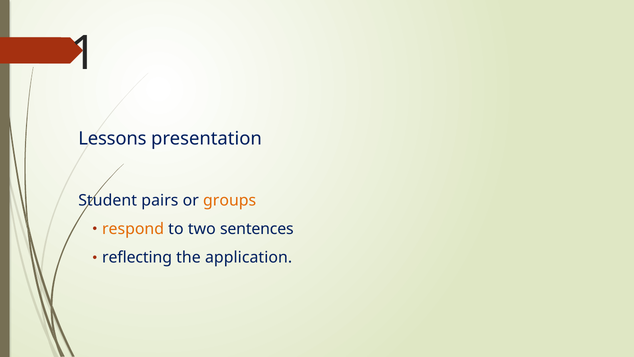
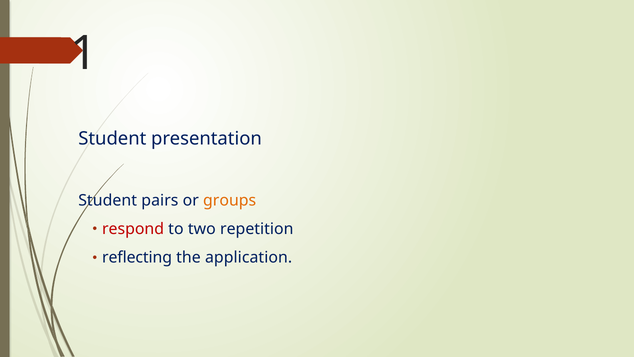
Lessons: Lessons -> Student (112, 138)
respond colour: orange -> red (133, 229)
sentences: sentences -> repetition (257, 229)
